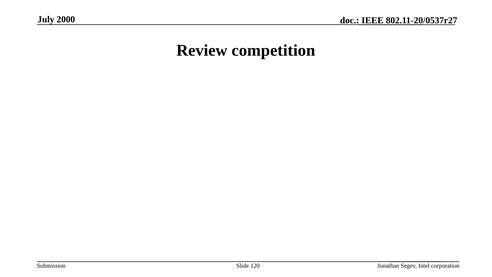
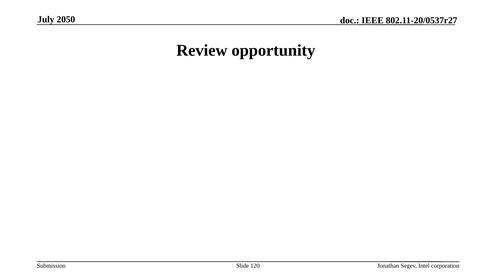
2000: 2000 -> 2050 (66, 20)
competition: competition -> opportunity (273, 50)
